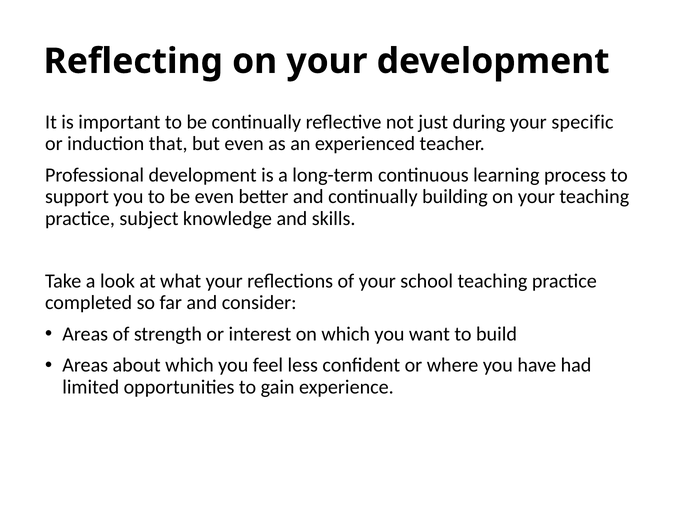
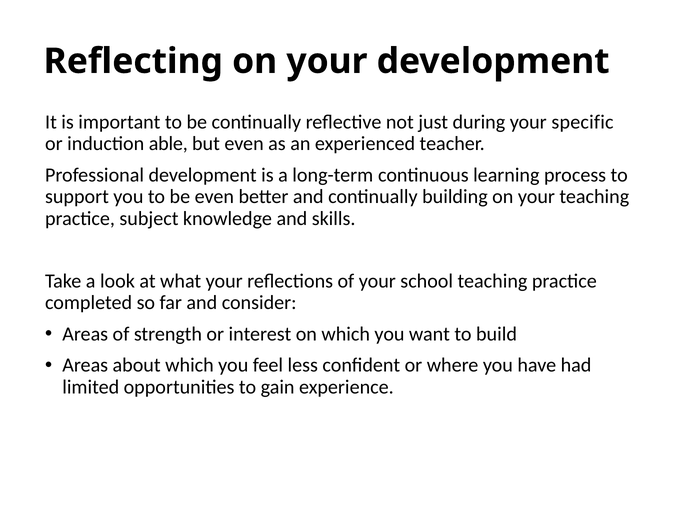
that: that -> able (168, 144)
